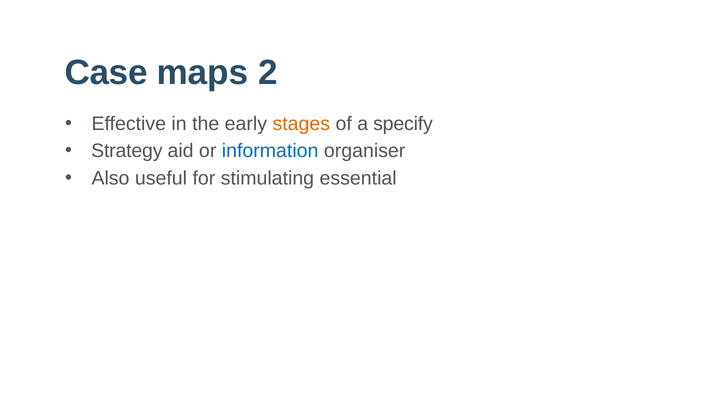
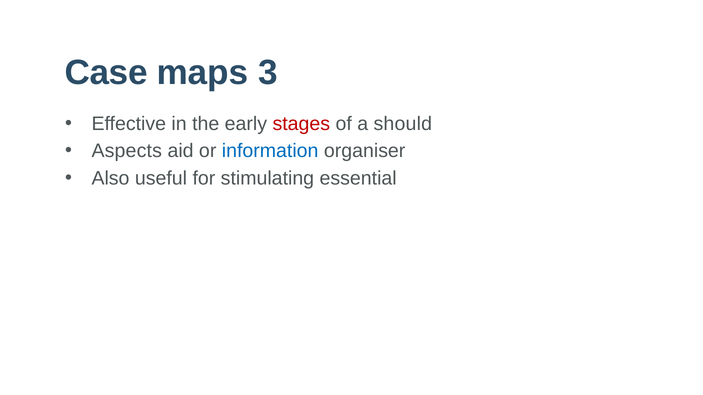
2: 2 -> 3 (268, 73)
stages colour: orange -> red (301, 124)
specify: specify -> should (403, 124)
Strategy: Strategy -> Aspects (127, 151)
